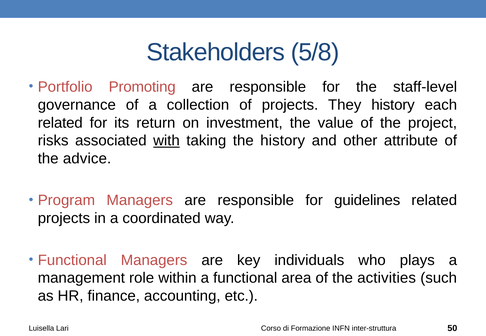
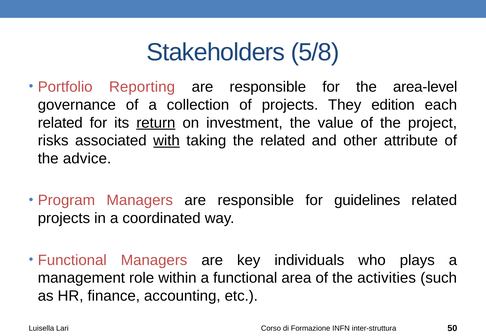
Promoting: Promoting -> Reporting (142, 87)
staff-level: staff-level -> area-level (425, 87)
They history: history -> edition (393, 105)
return underline: none -> present (156, 123)
the history: history -> related (283, 141)
